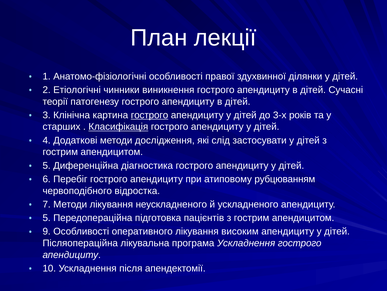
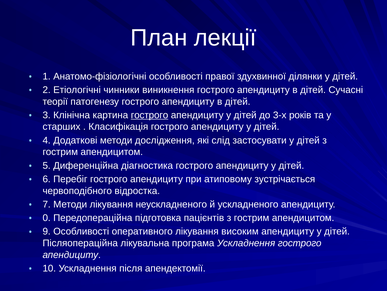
Класифікація underline: present -> none (118, 126)
рубцюванням: рубцюванням -> зустрічається (285, 179)
5: 5 -> 0 (47, 217)
